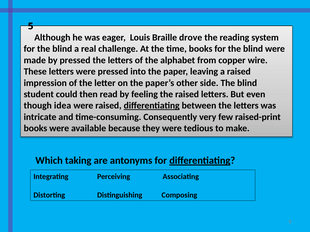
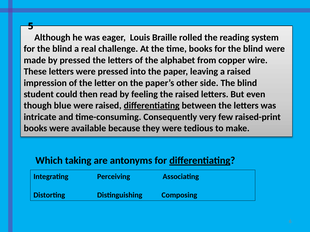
drove: drove -> rolled (191, 38)
idea: idea -> blue (63, 106)
